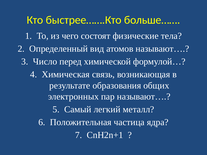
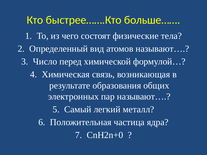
CnH2n+1: CnH2n+1 -> CnH2n+0 (105, 135)
